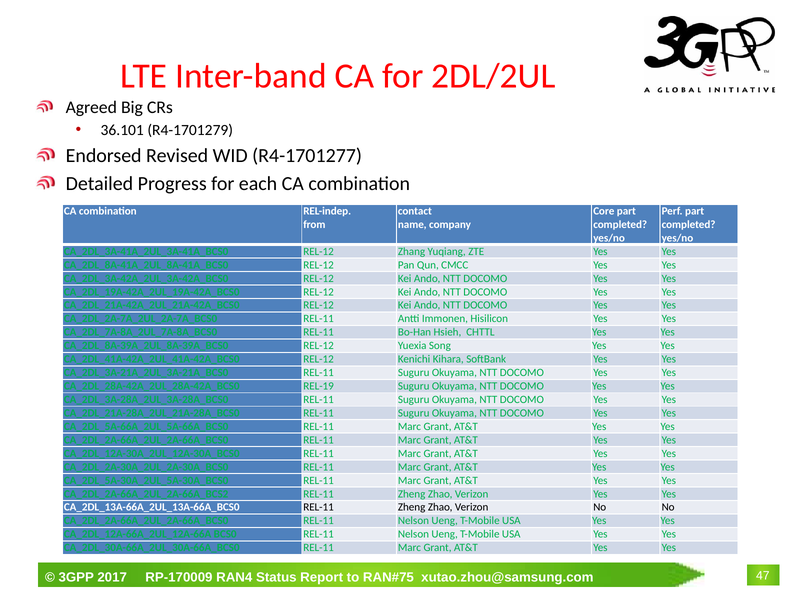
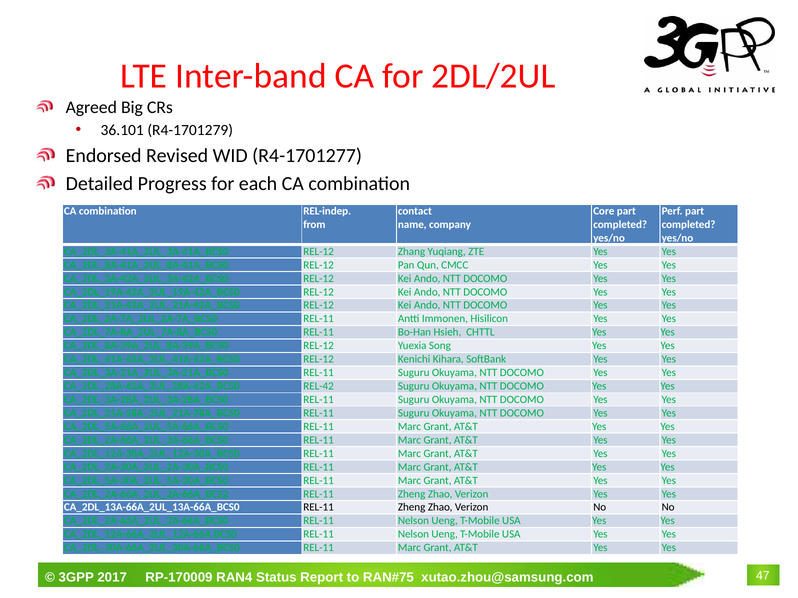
REL-19: REL-19 -> REL-42 (319, 386)
